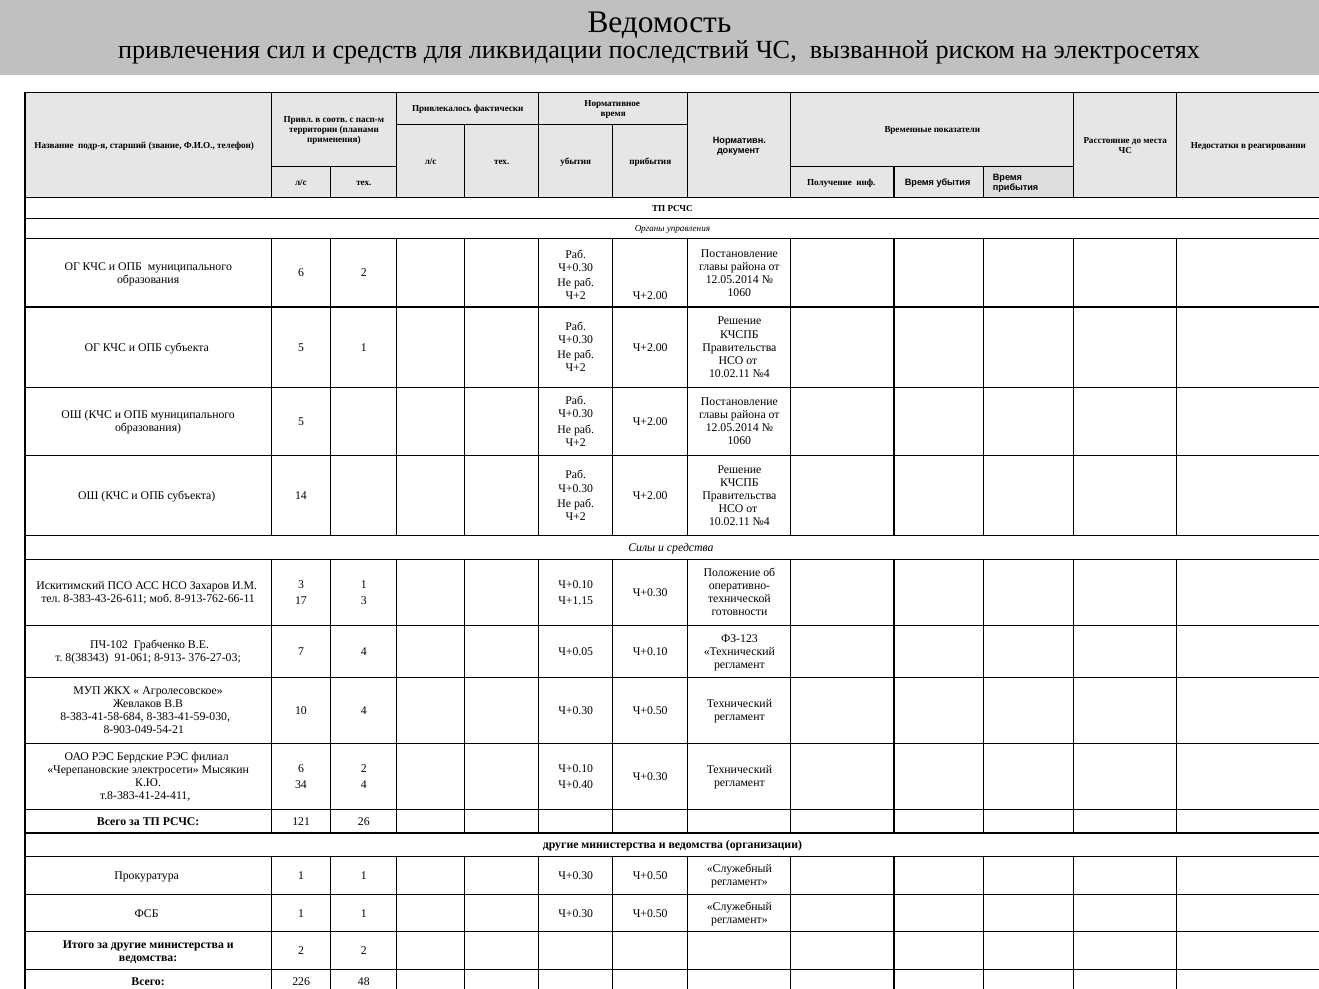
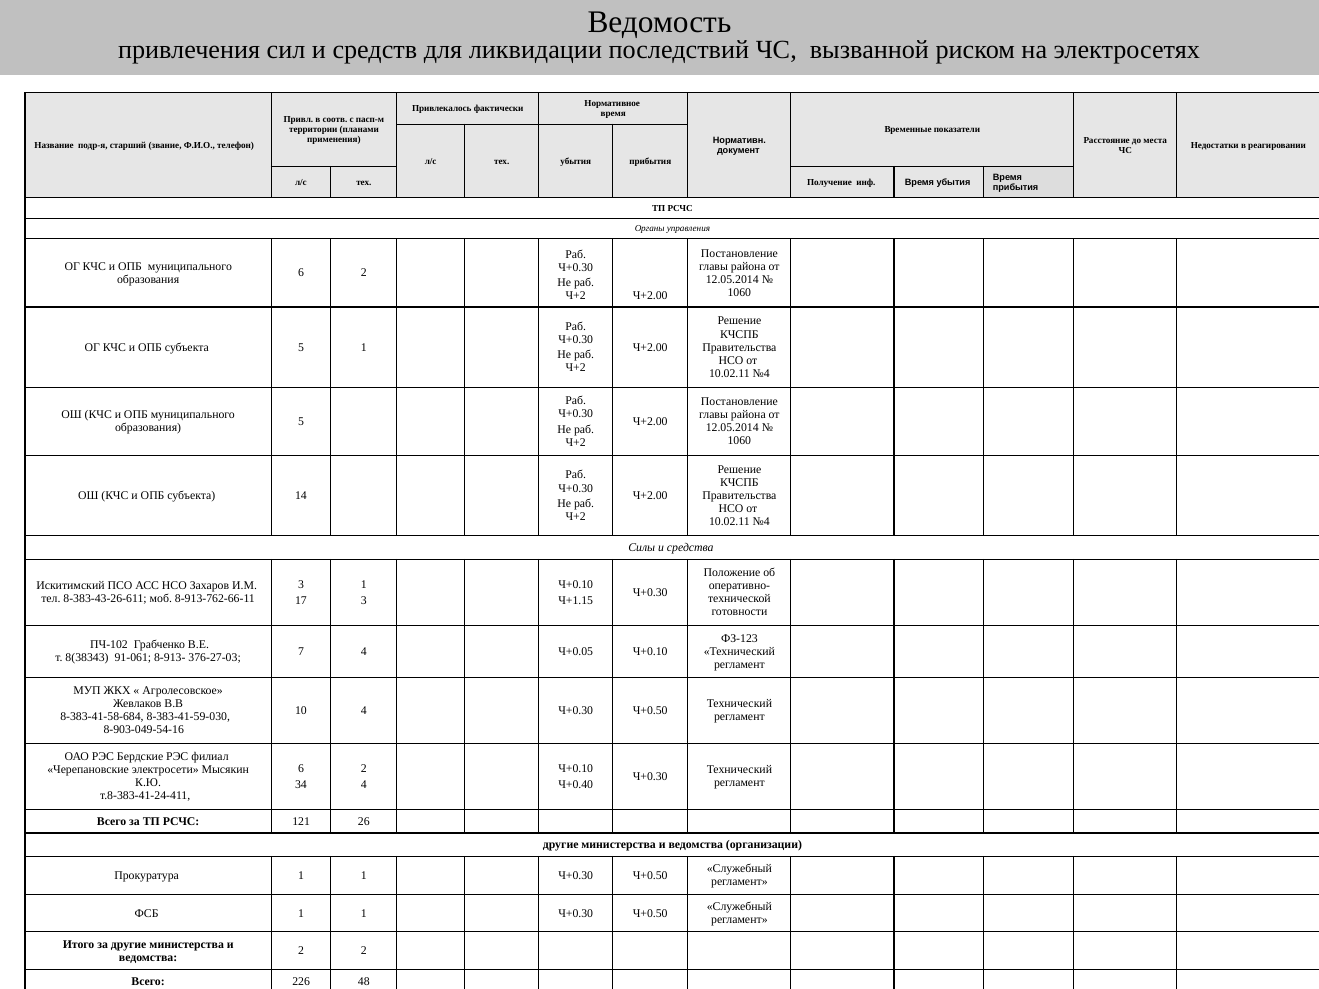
8-903-049-54-21: 8-903-049-54-21 -> 8-903-049-54-16 (144, 730)
